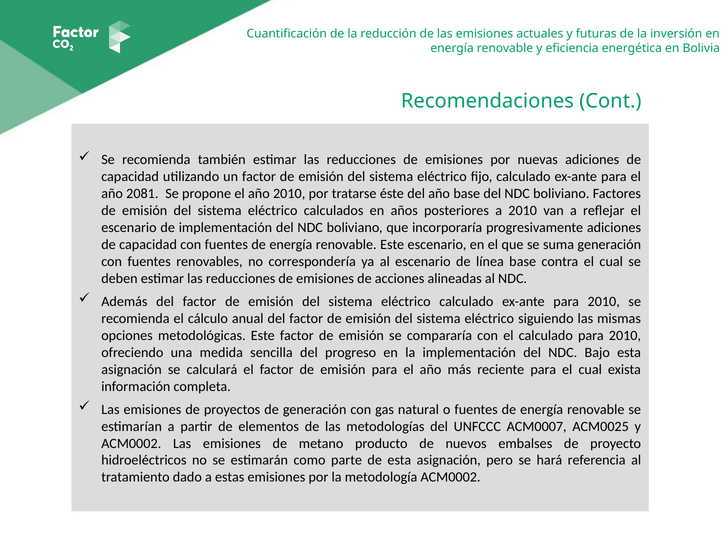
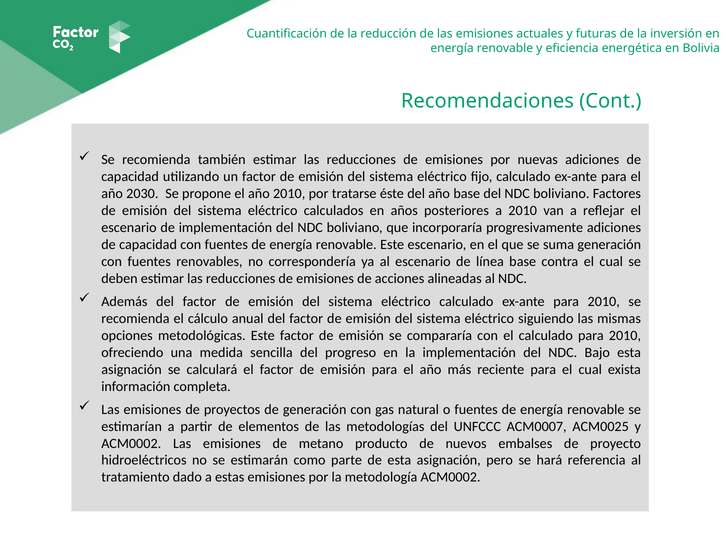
2081: 2081 -> 2030 (142, 194)
